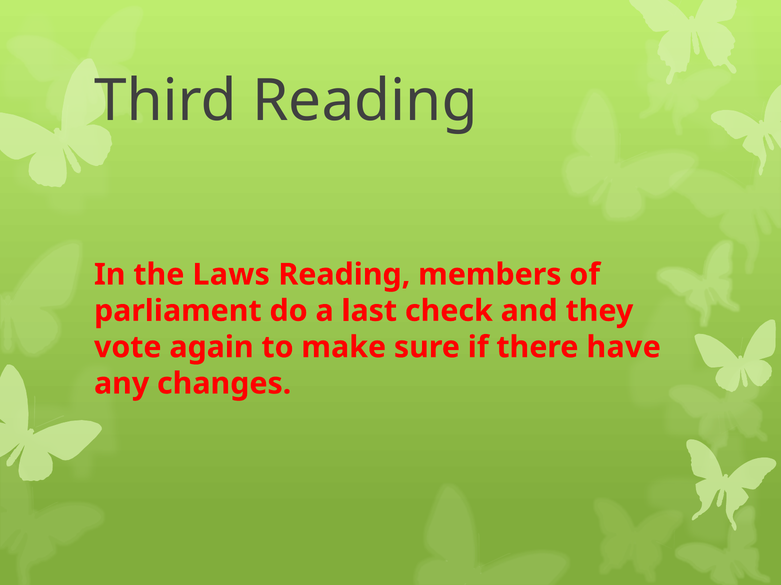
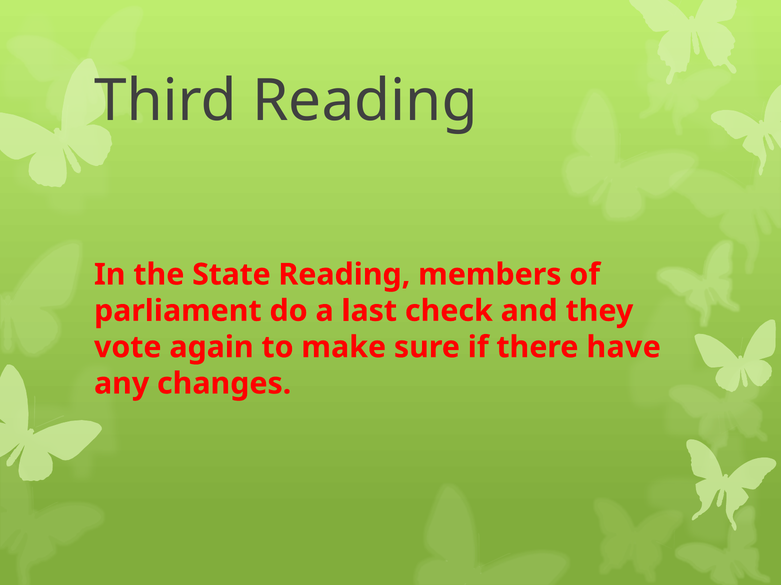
Laws: Laws -> State (231, 275)
